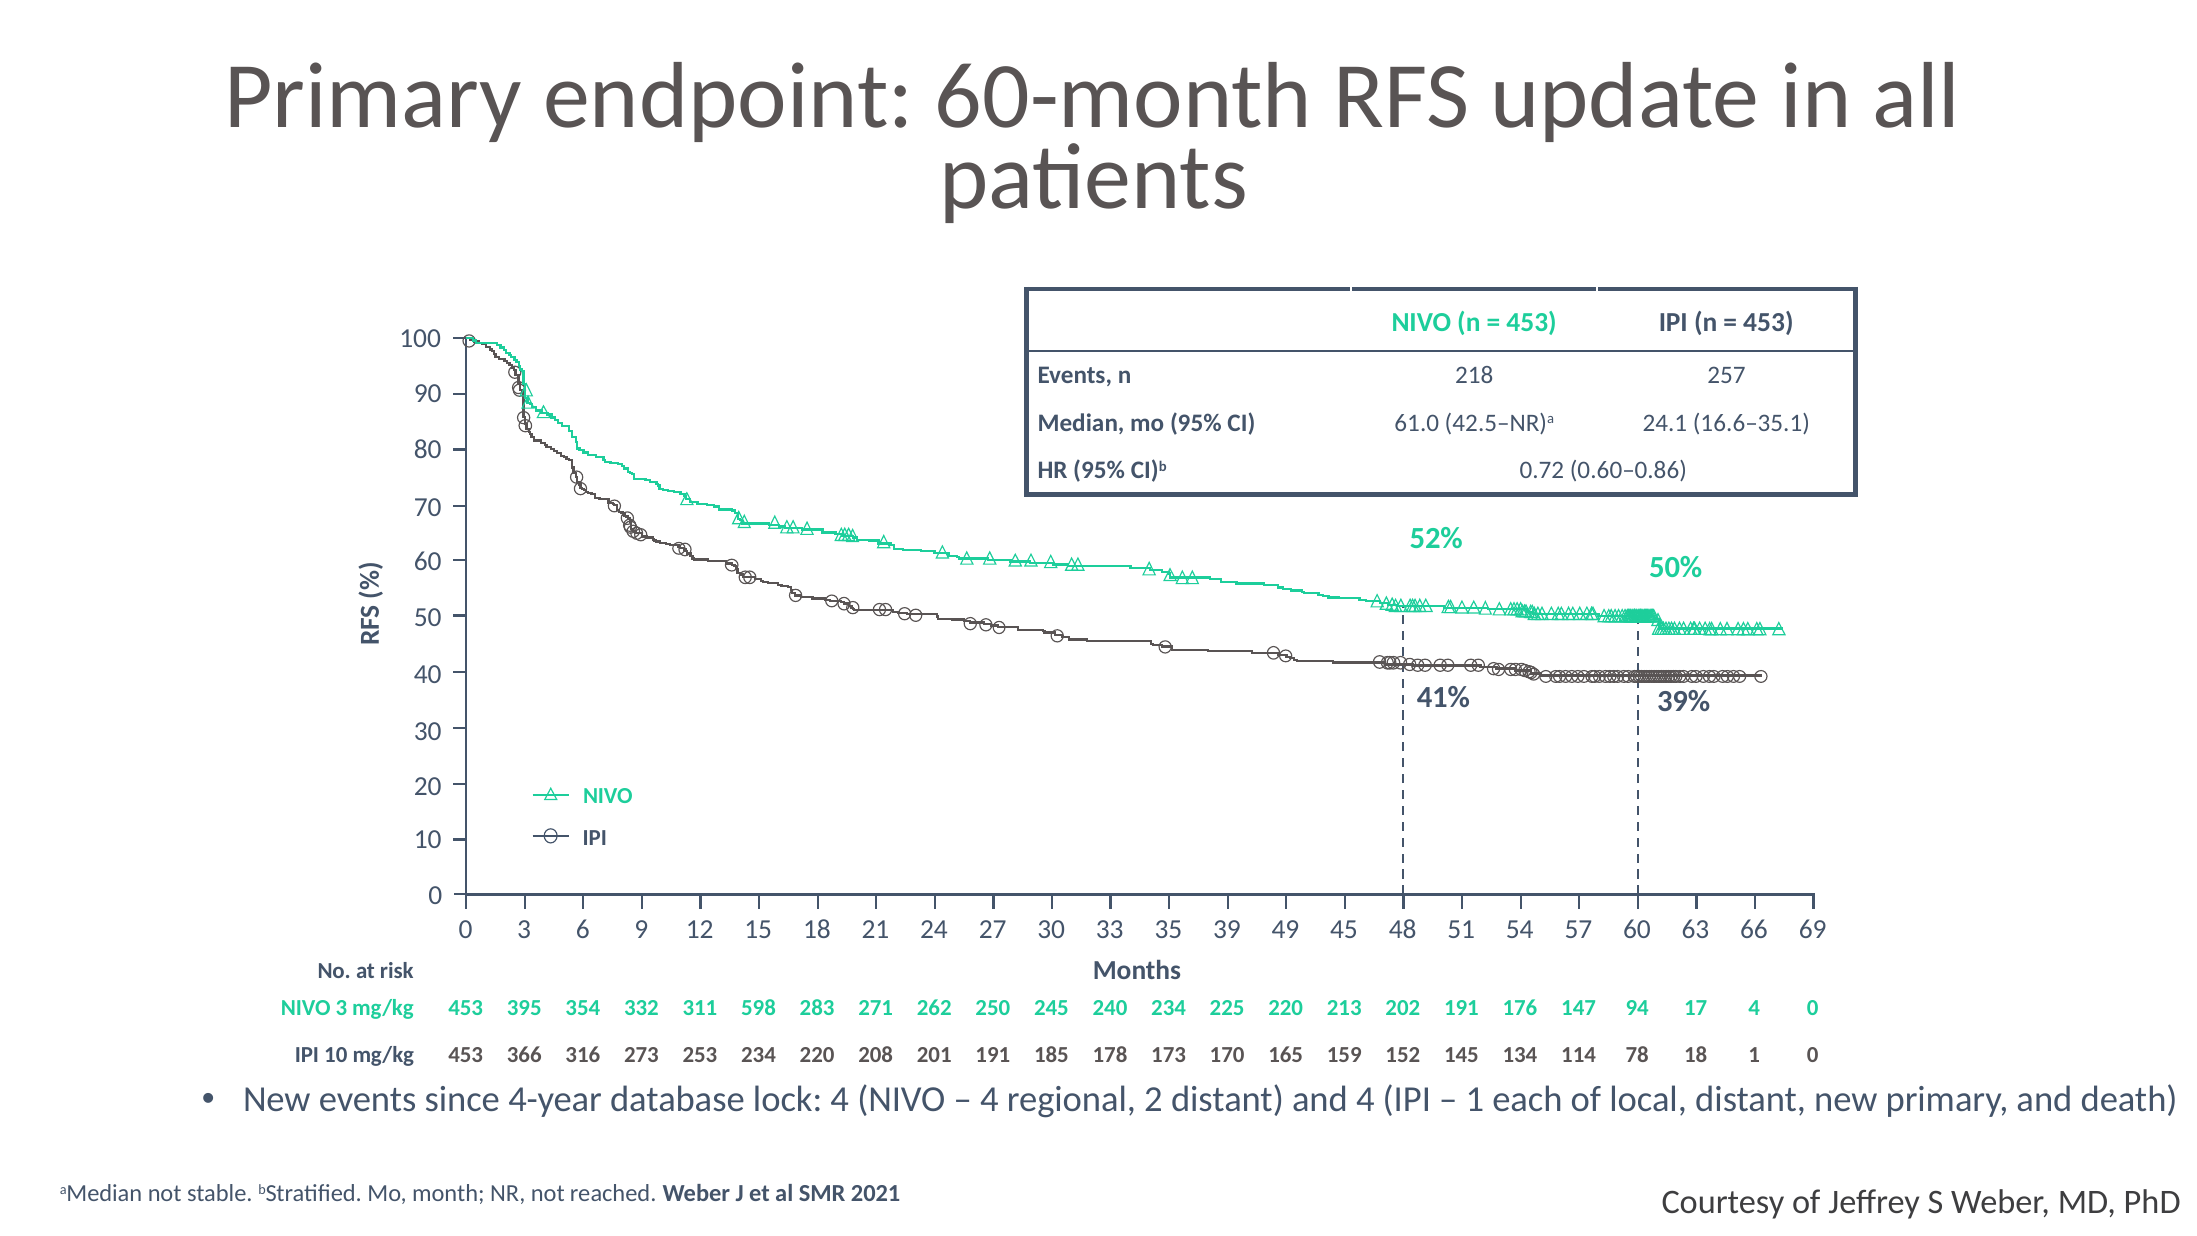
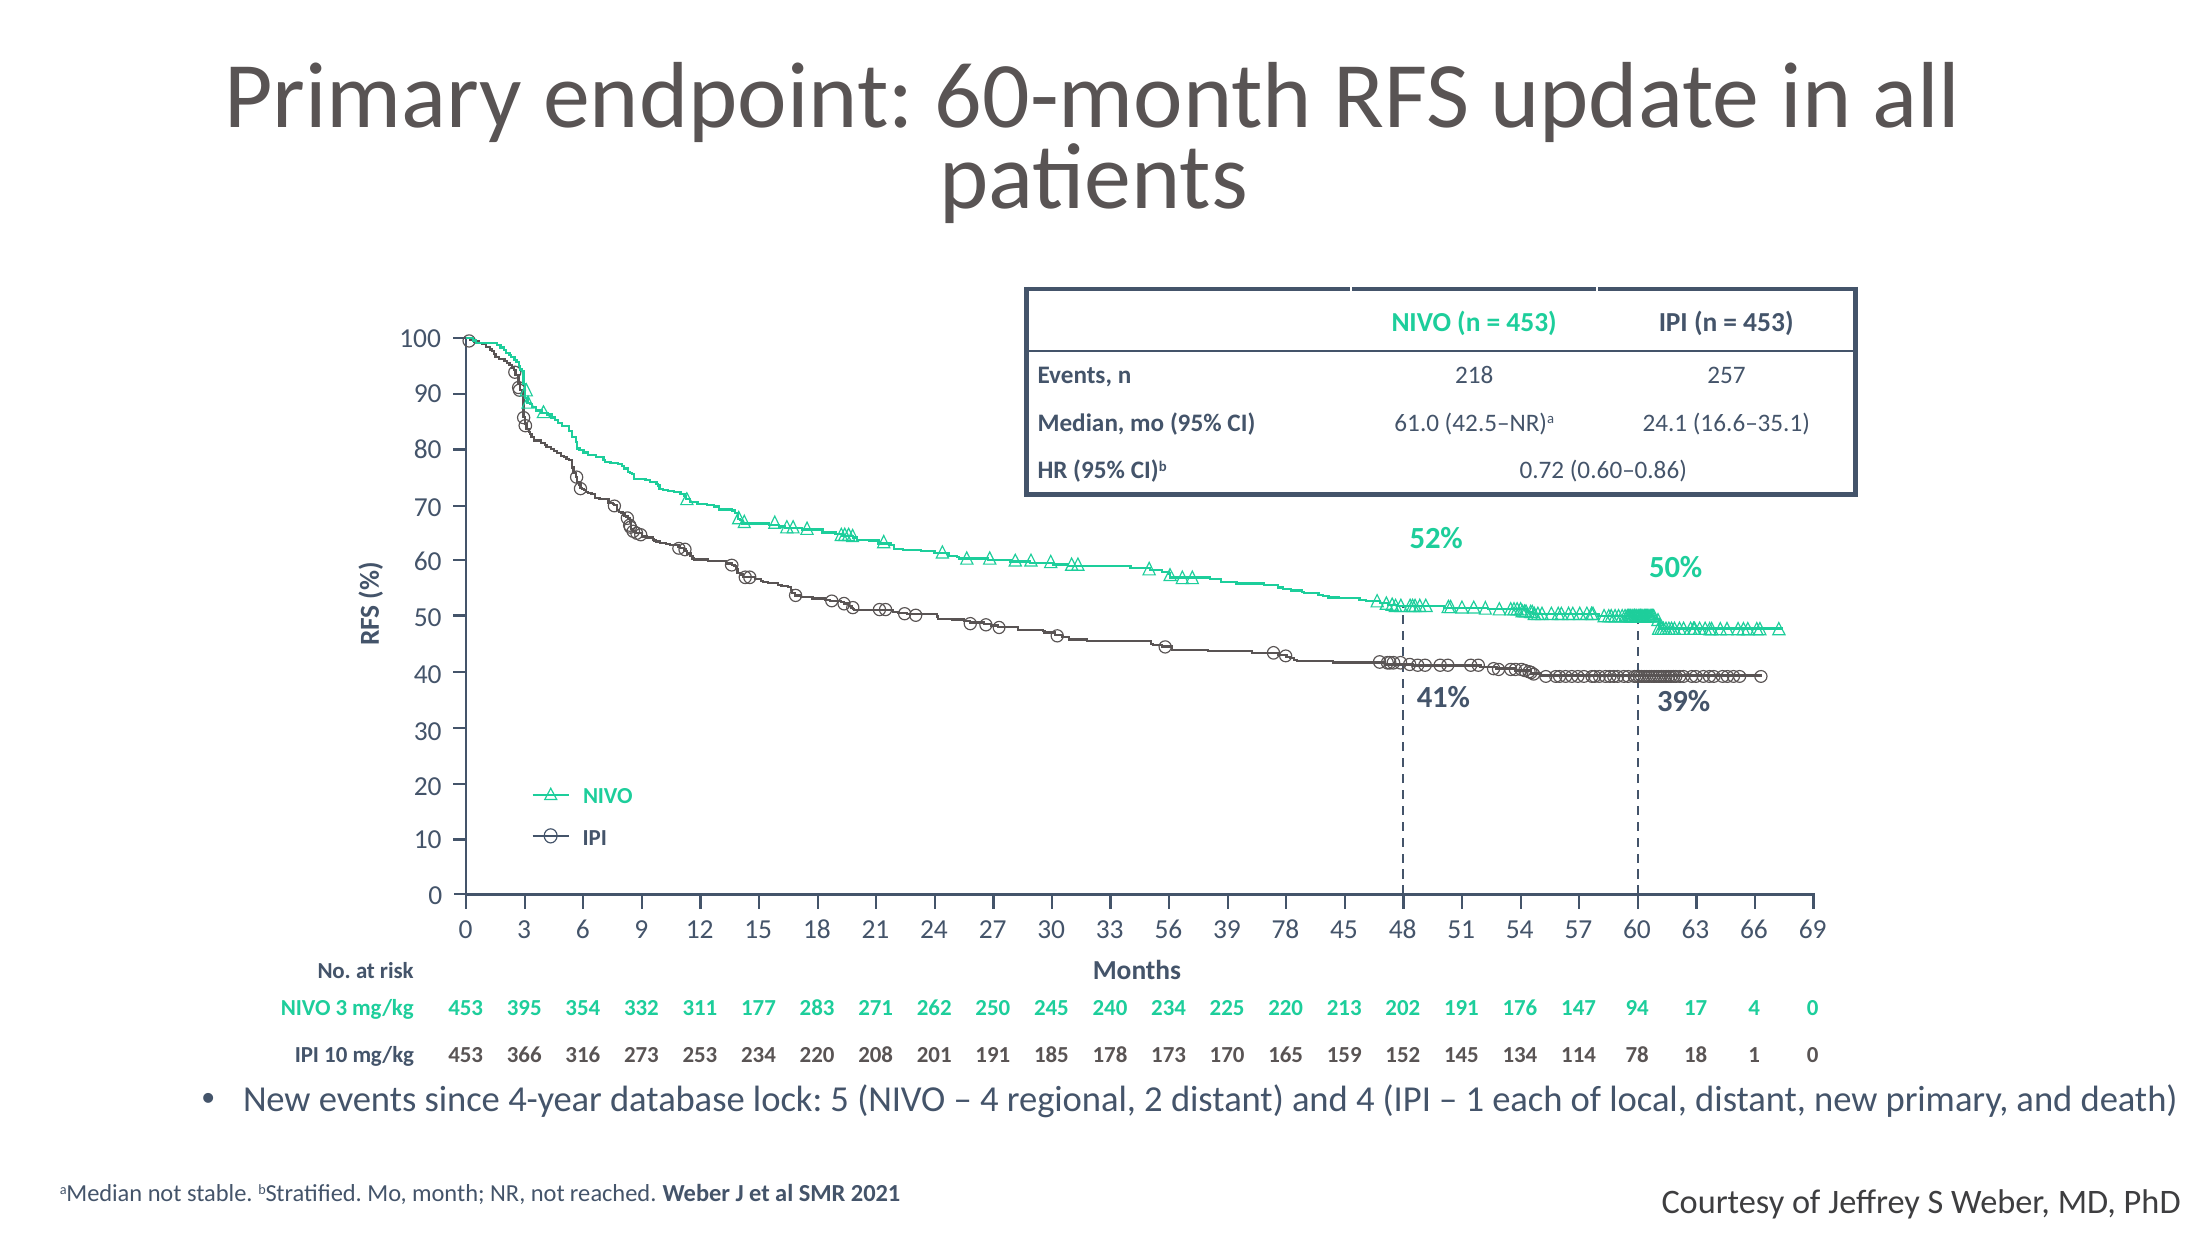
35: 35 -> 56 (1168, 930)
39 49: 49 -> 78 (1285, 930)
598: 598 -> 177 (759, 1008)
lock 4: 4 -> 5 (840, 1100)
